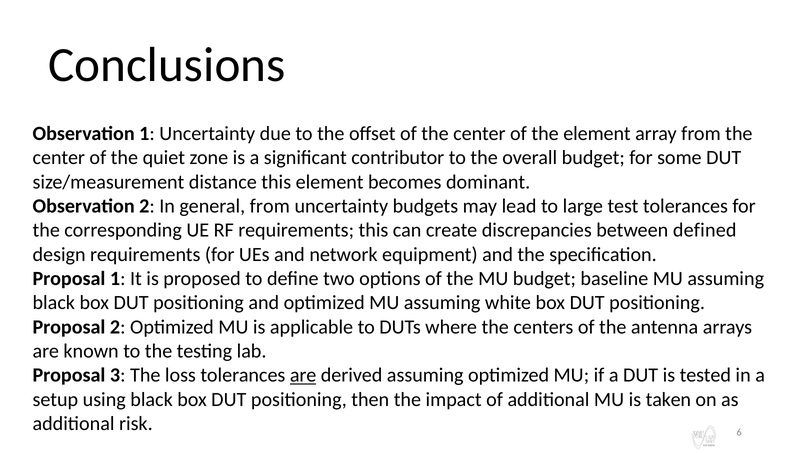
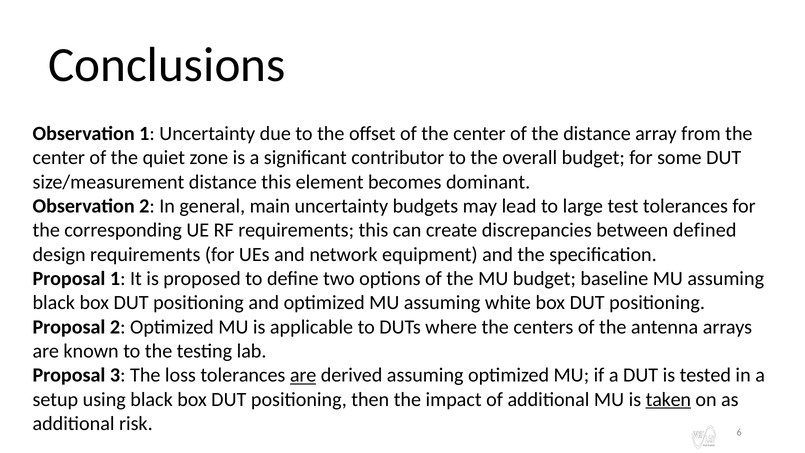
the element: element -> distance (597, 134)
general from: from -> main (270, 206)
taken underline: none -> present (668, 399)
